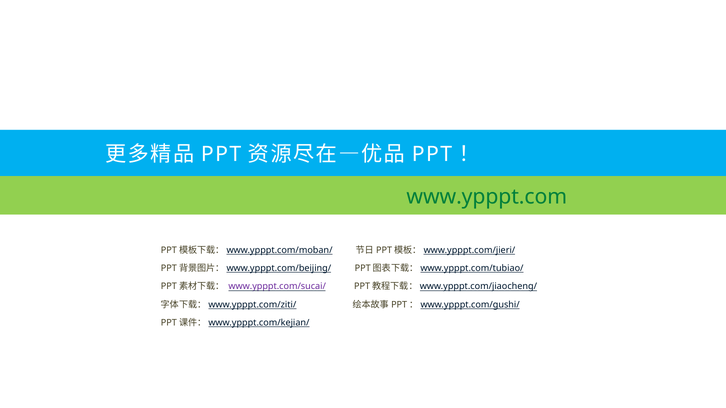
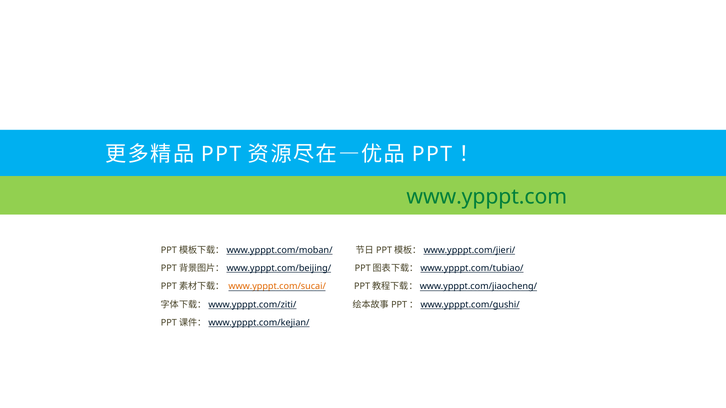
www.ypppt.com/sucai/ colour: purple -> orange (277, 287)
